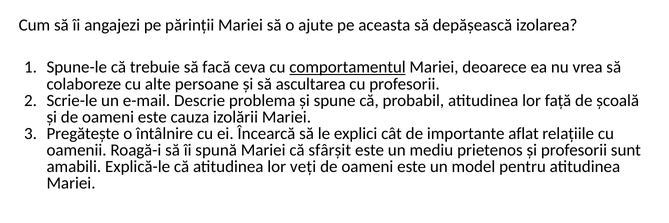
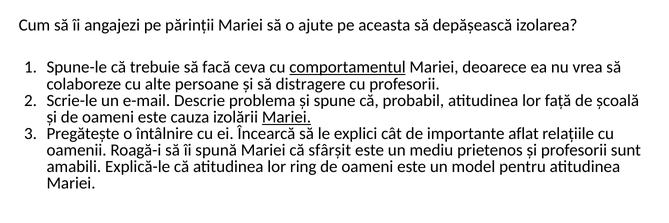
ascultarea: ascultarea -> distragere (311, 84)
Mariei underline: none -> present (286, 117)
veți: veți -> ring (303, 167)
